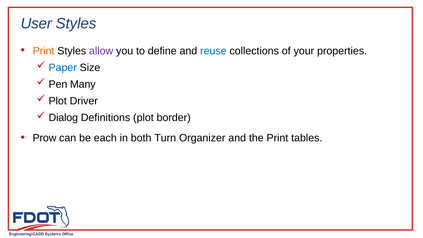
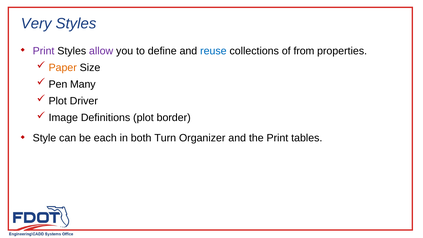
User: User -> Very (36, 23)
Print colour: orange -> purple (44, 51)
your: your -> from (304, 51)
Paper colour: blue -> orange (63, 68)
Dialog: Dialog -> Image (63, 118)
Prow: Prow -> Style (44, 138)
